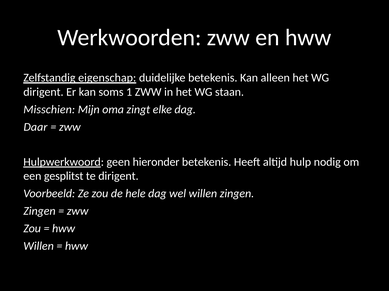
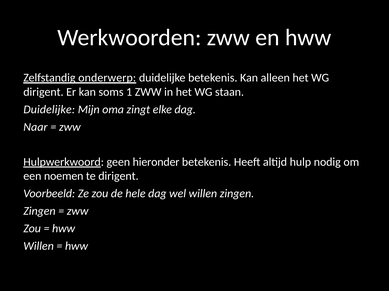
eigenschap: eigenschap -> onderwerp (107, 78)
Misschien: Misschien -> Duidelijke (49, 110)
Daar: Daar -> Naar (35, 127)
gesplitst: gesplitst -> noemen (64, 177)
